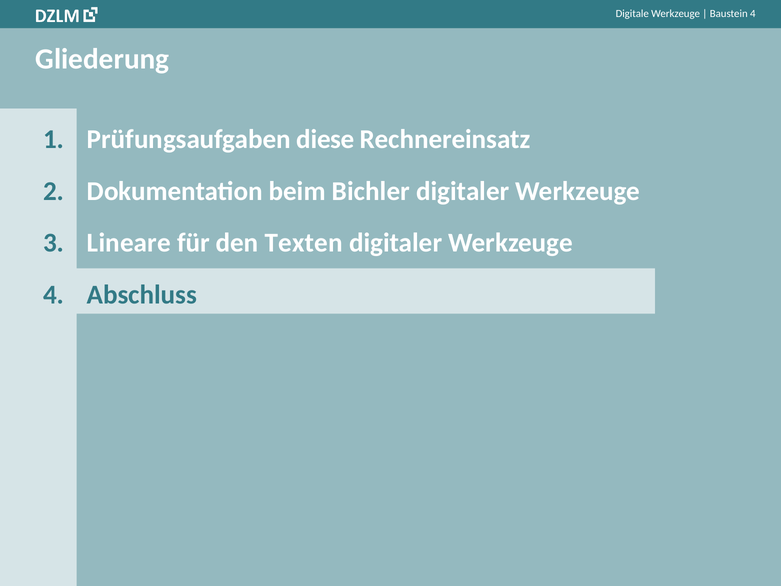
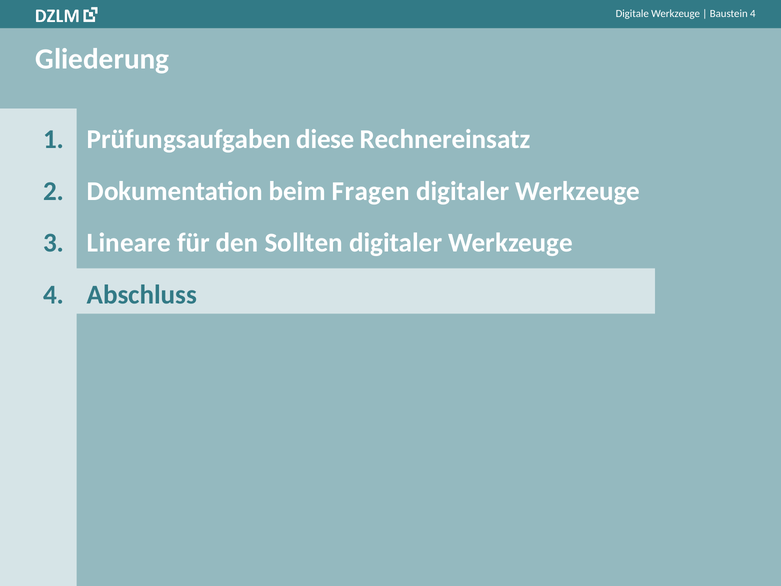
Bichler: Bichler -> Fragen (371, 191)
Texten: Texten -> Sollten (304, 243)
